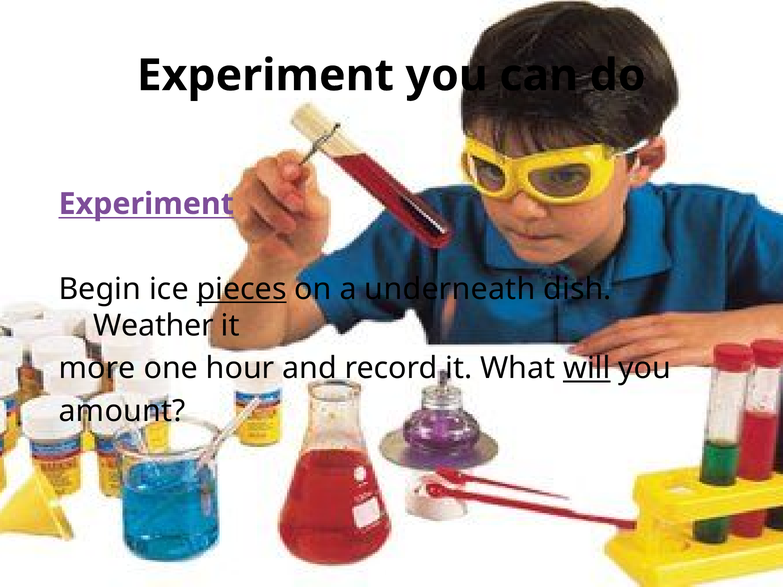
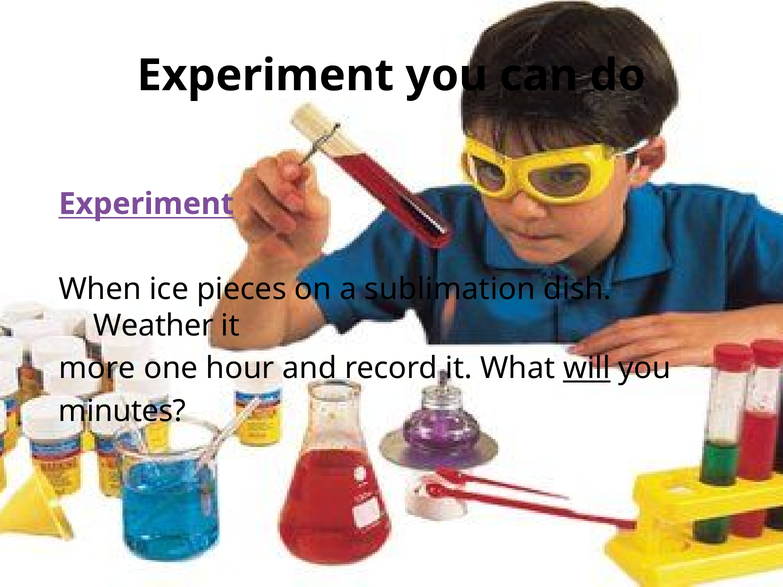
Begin: Begin -> When (100, 289)
pieces underline: present -> none (242, 289)
underneath: underneath -> sublimation (450, 289)
amount: amount -> minutes (122, 411)
